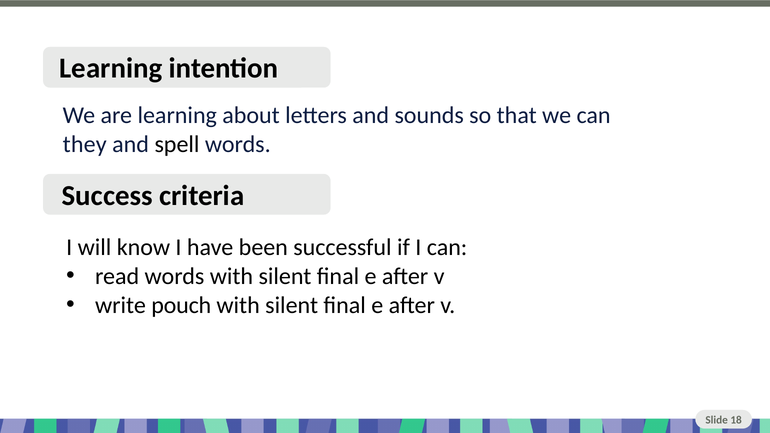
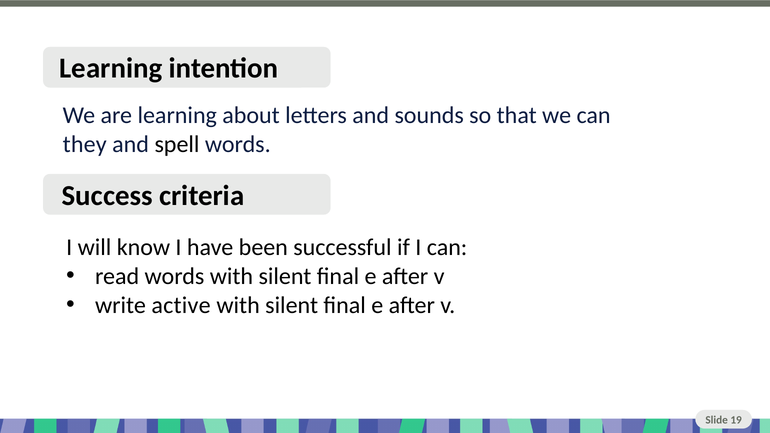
pouch: pouch -> active (181, 305)
18: 18 -> 19 (736, 420)
